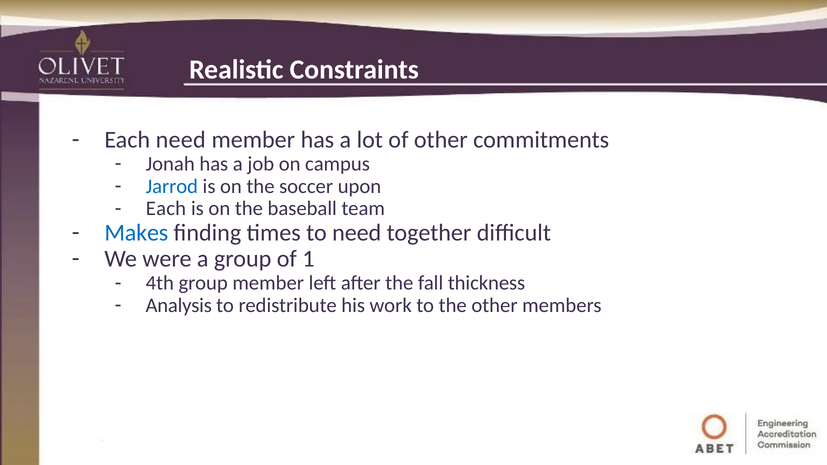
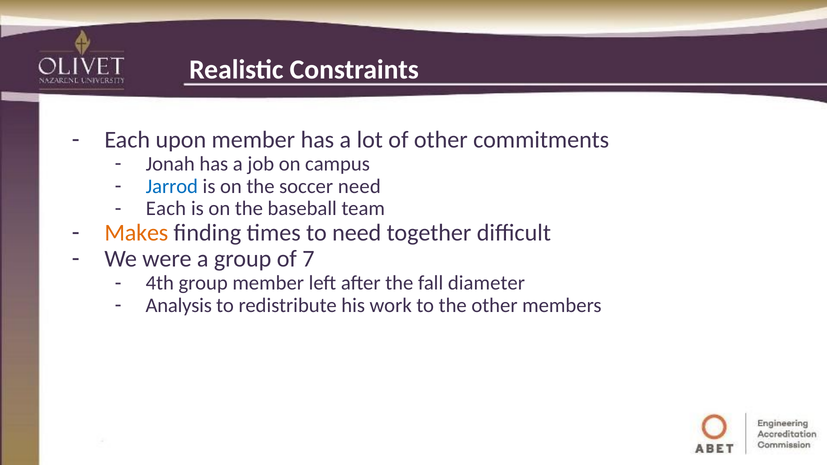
Each need: need -> upon (181, 140)
soccer upon: upon -> need (359, 186)
Makes colour: blue -> orange (136, 233)
1: 1 -> 7 (308, 259)
thickness: thickness -> diameter (486, 283)
